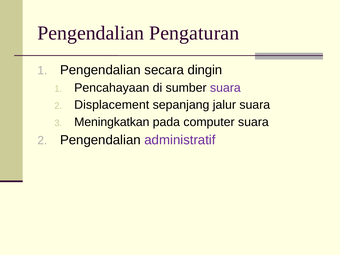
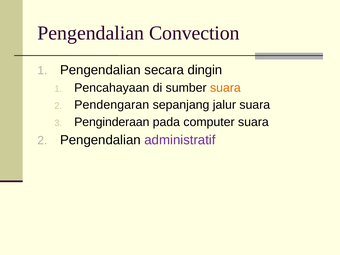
Pengaturan: Pengaturan -> Convection (194, 33)
suara colour: purple -> orange (225, 88)
Displacement: Displacement -> Pendengaran (112, 105)
Meningkatkan: Meningkatkan -> Penginderaan (112, 122)
